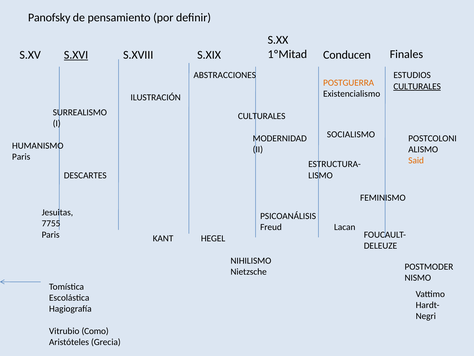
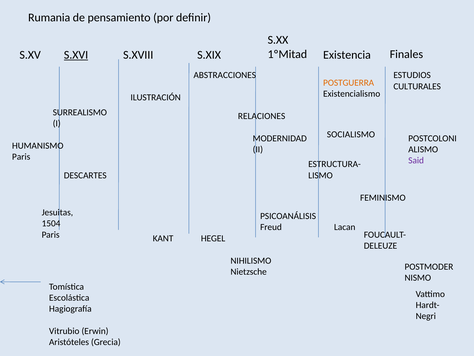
Panofsky: Panofsky -> Rumania (49, 18)
Conducen: Conducen -> Existencia (347, 55)
CULTURALES underline: present -> none (417, 86)
CULTURALES: CULTURALES -> RELACIONES (262, 116)
Said colour: orange -> purple (416, 160)
7755: 7755 -> 1504 (51, 223)
Como: Como -> Erwin (95, 330)
